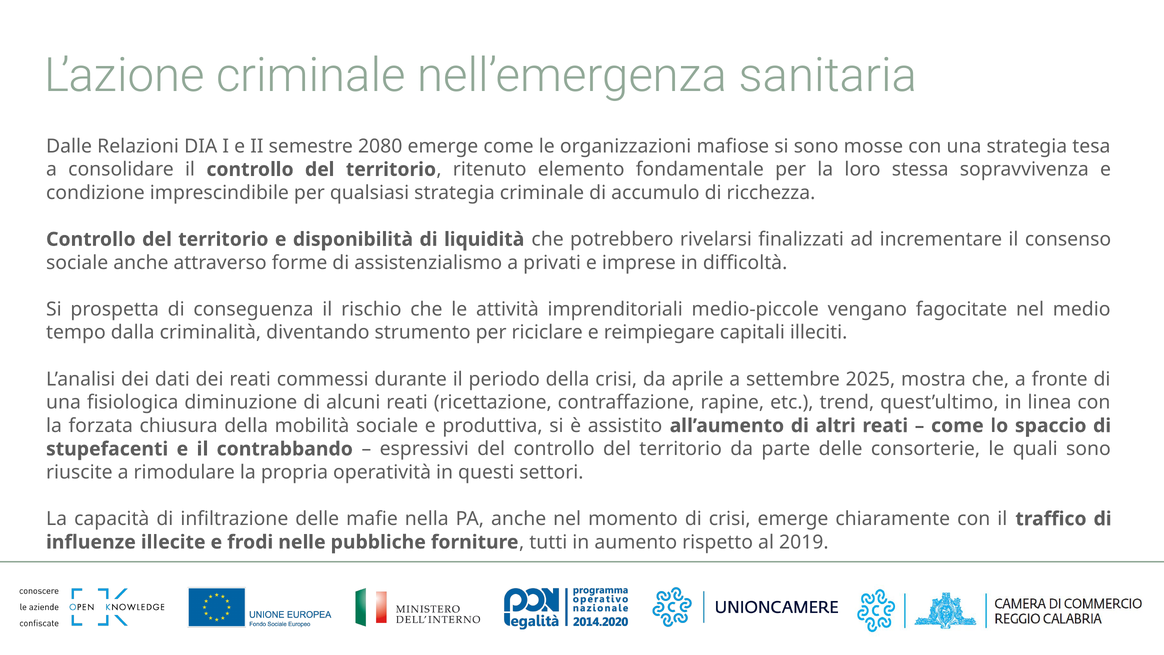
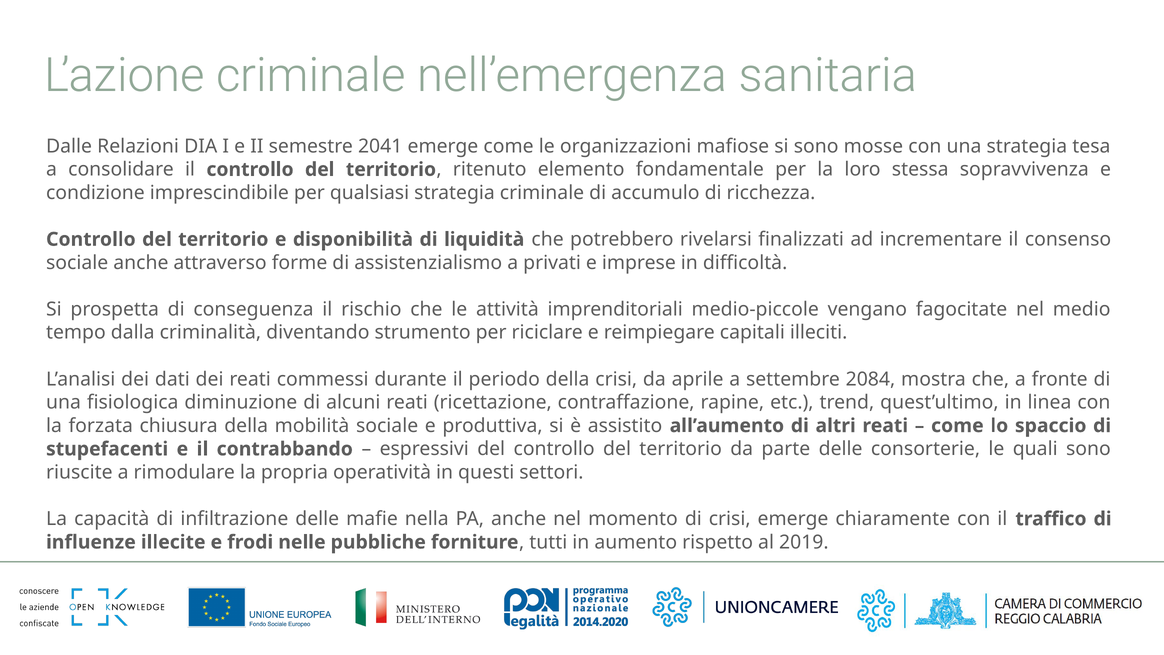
2080: 2080 -> 2041 (380, 146)
2025: 2025 -> 2084 (870, 379)
